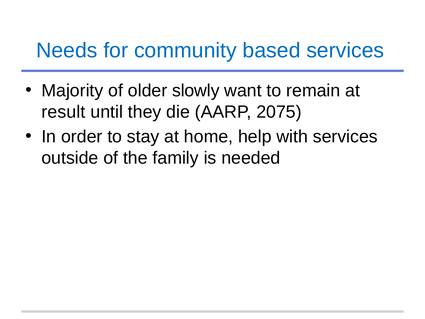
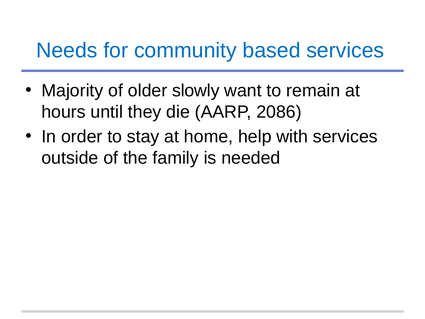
result: result -> hours (64, 112)
2075: 2075 -> 2086 (279, 112)
